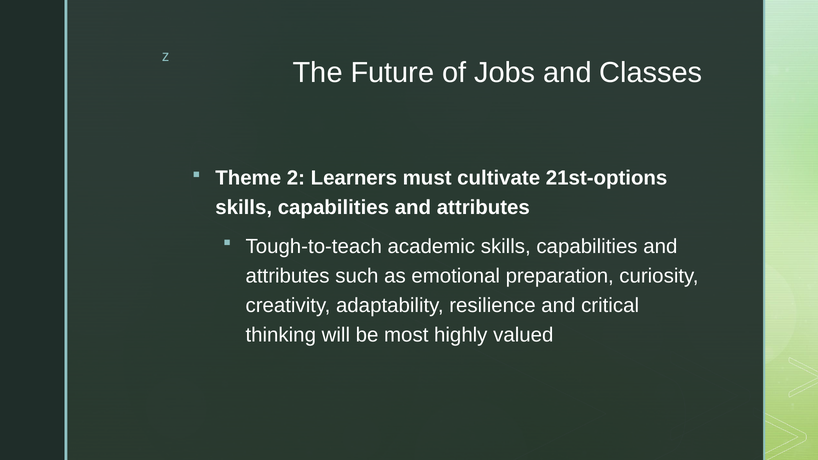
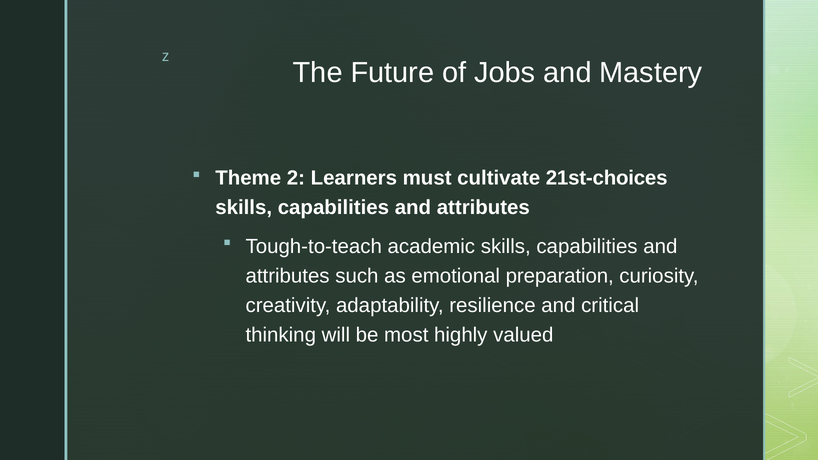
Classes: Classes -> Mastery (651, 73)
21st‑options: 21st‑options -> 21st‑choices (607, 178)
